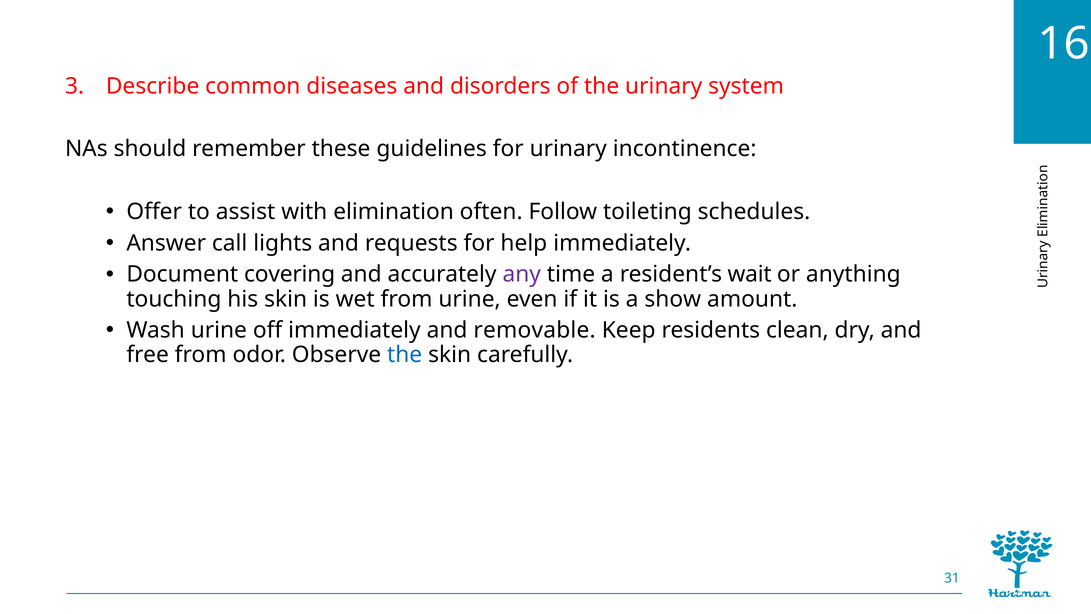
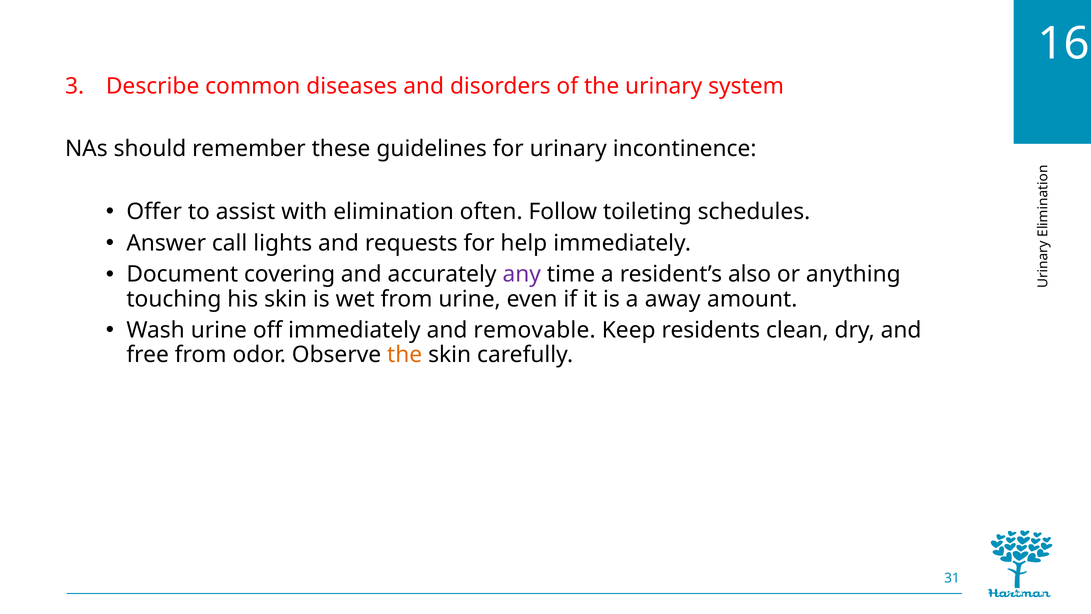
wait: wait -> also (750, 274)
show: show -> away (673, 299)
the colour: blue -> orange (405, 355)
